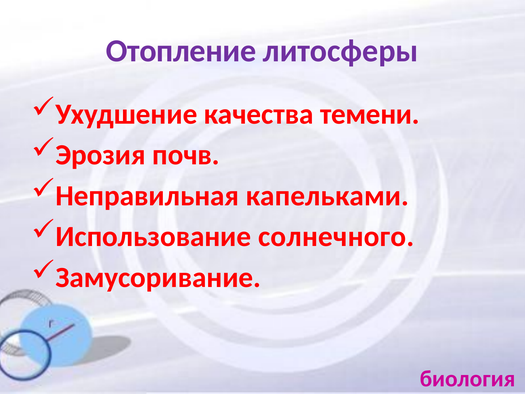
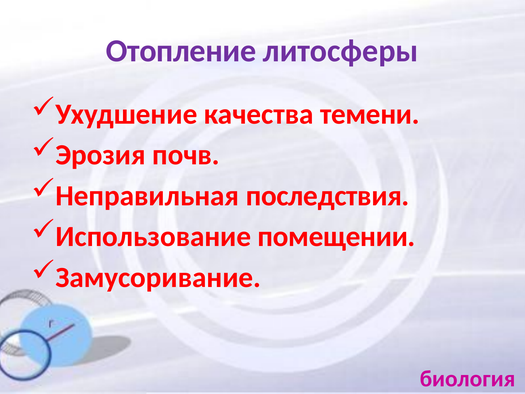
капельками: капельками -> последствия (328, 196)
солнечного: солнечного -> помещении (336, 236)
